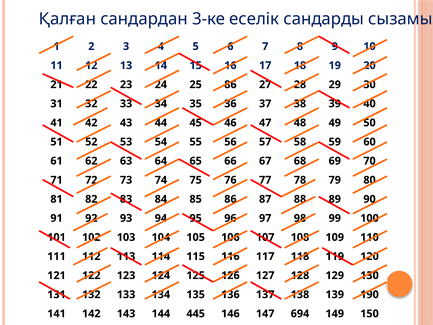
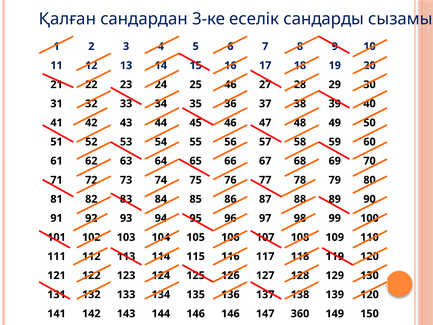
25 86: 86 -> 46 (230, 85)
139 190: 190 -> 120 (370, 294)
144 445: 445 -> 146 (196, 313)
694: 694 -> 360 (300, 313)
